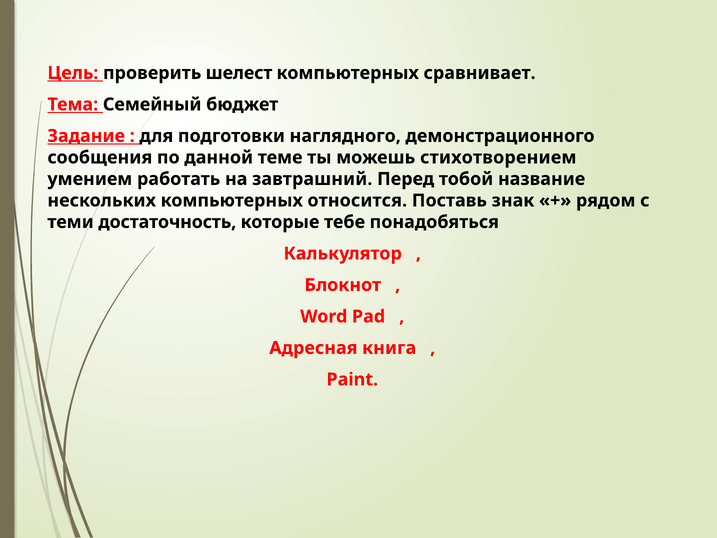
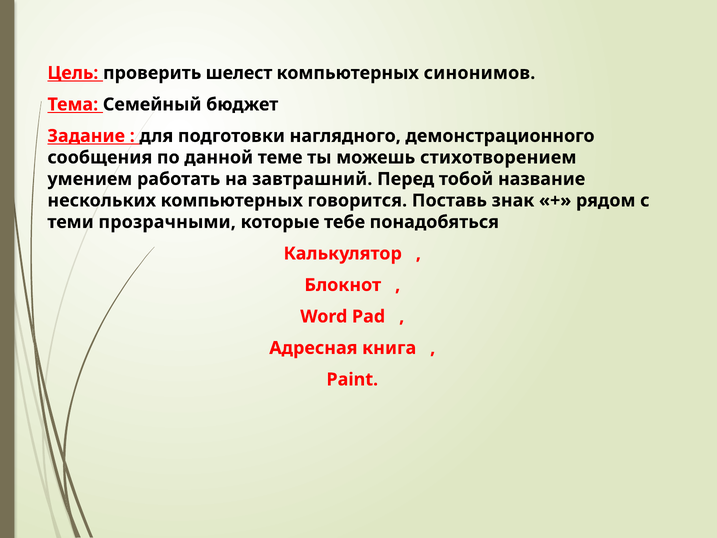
сравнивает: сравнивает -> синонимов (479, 73)
относится: относится -> говорится (357, 200)
достаточность: достаточность -> прозрачными (167, 222)
